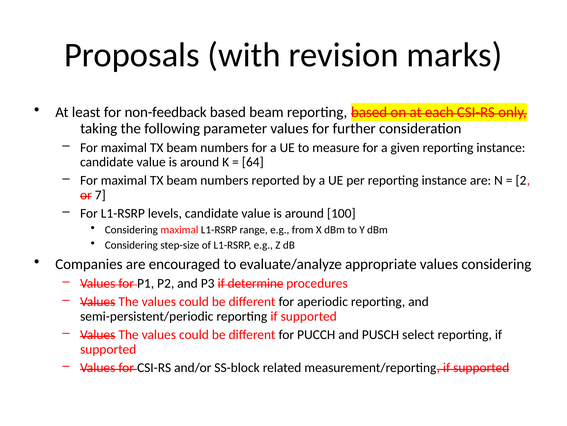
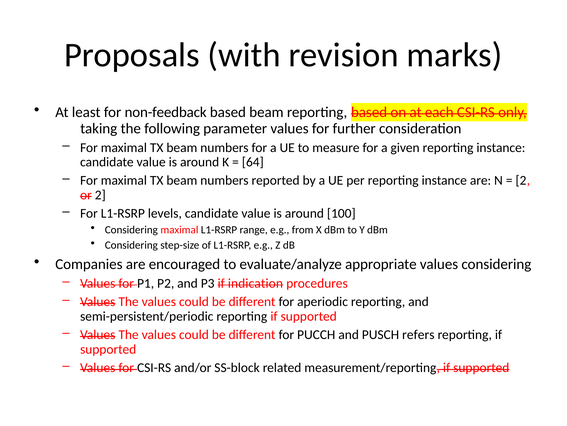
or 7: 7 -> 2 (100, 195)
determine: determine -> indication (255, 283)
select: select -> refers (418, 334)
